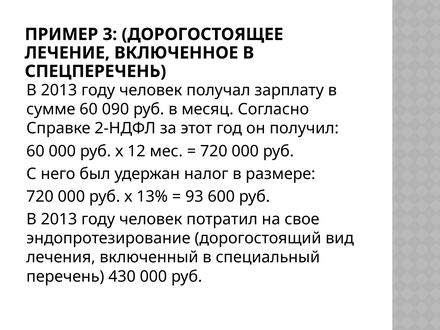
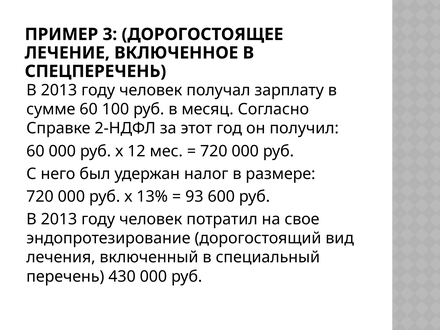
090: 090 -> 100 (115, 109)
